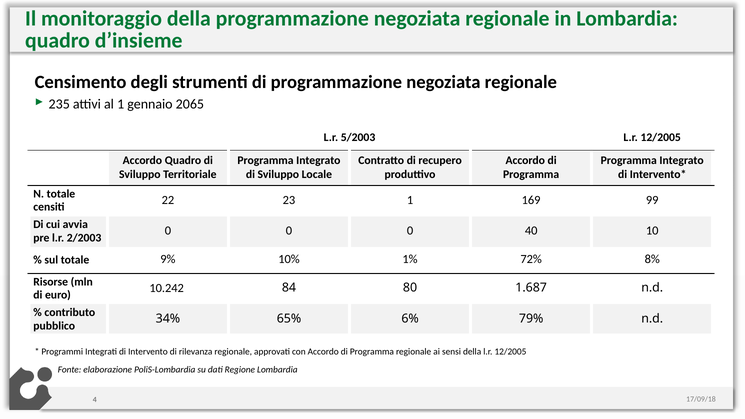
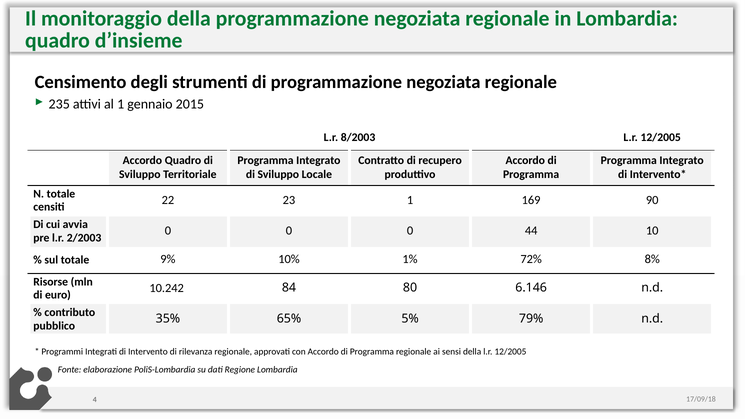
2065: 2065 -> 2015 (190, 104)
5/2003: 5/2003 -> 8/2003 (358, 137)
99: 99 -> 90 (652, 200)
40: 40 -> 44 (531, 231)
1.687: 1.687 -> 6.146 (531, 288)
34%: 34% -> 35% (168, 319)
6%: 6% -> 5% (410, 319)
